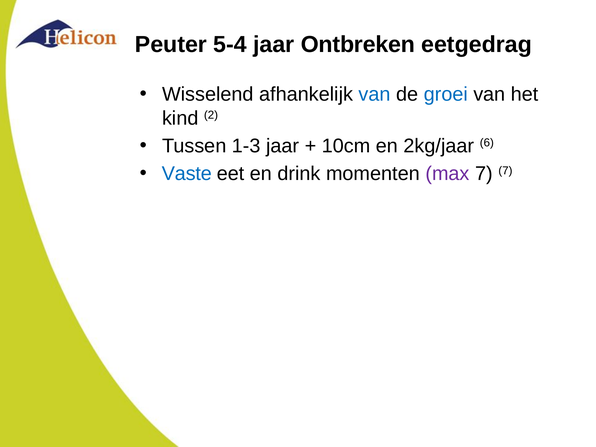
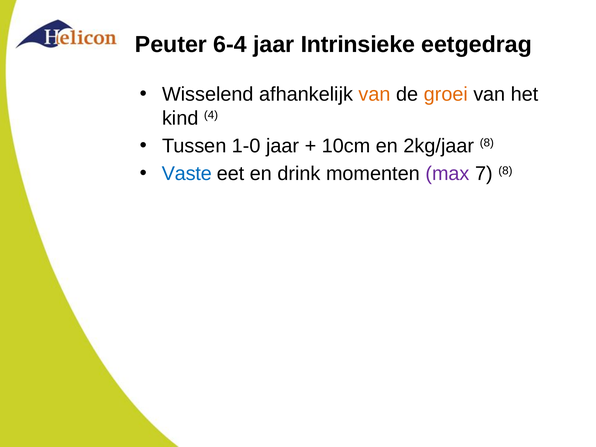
5-4: 5-4 -> 6-4 (230, 44)
Ontbreken: Ontbreken -> Intrinsieke (358, 44)
van colour: blue -> orange (375, 94)
groei colour: blue -> orange (446, 94)
2: 2 -> 4 (211, 115)
1-3: 1-3 -> 1-0 (246, 146)
2kg/jaar 6: 6 -> 8 (487, 143)
7 7: 7 -> 8 (505, 171)
